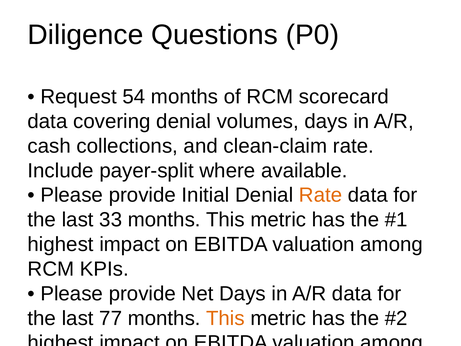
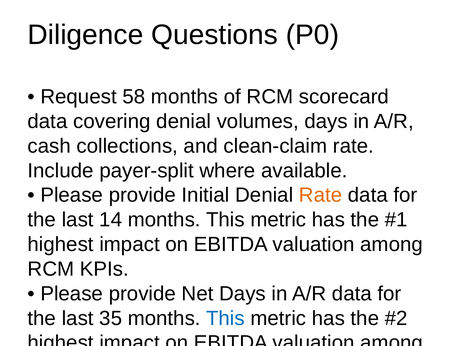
54: 54 -> 58 (134, 97)
33: 33 -> 14 (111, 220)
77: 77 -> 35 (111, 318)
This colour: orange -> blue (225, 318)
